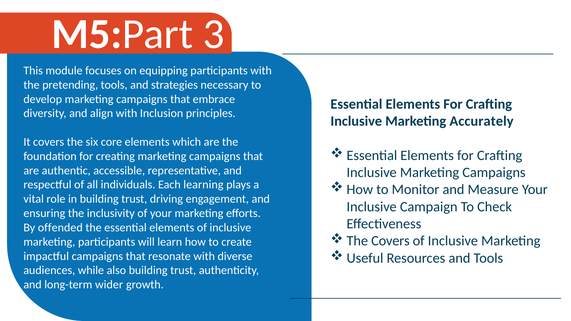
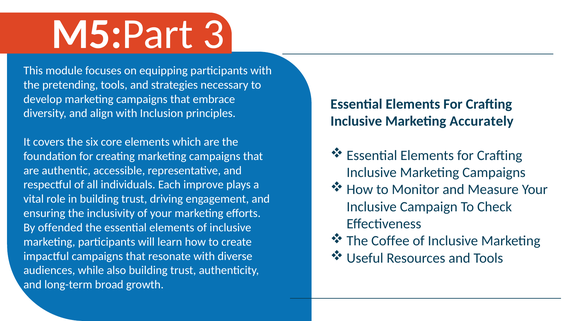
learning: learning -> improve (203, 185)
The Covers: Covers -> Coffee (390, 241)
wider: wider -> broad (109, 285)
